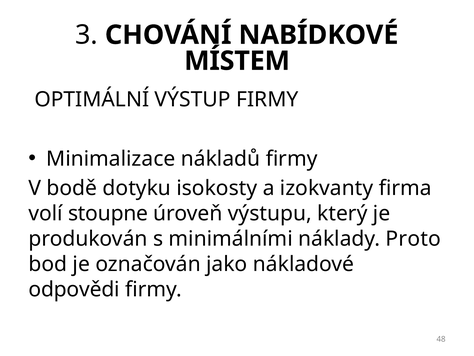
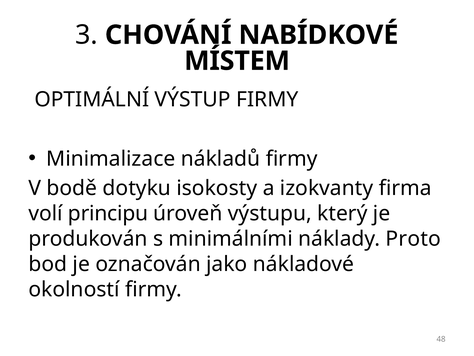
stoupne: stoupne -> principu (108, 213)
odpovědi: odpovědi -> okolností (74, 289)
